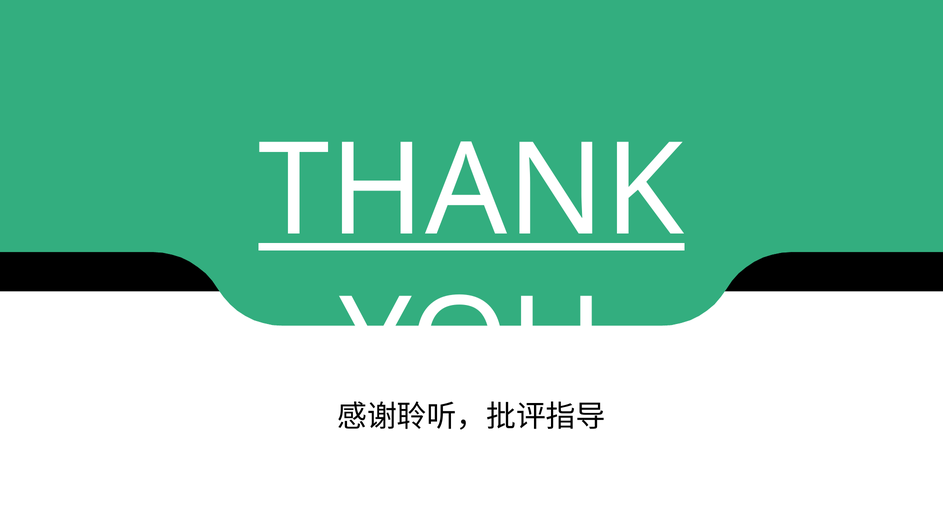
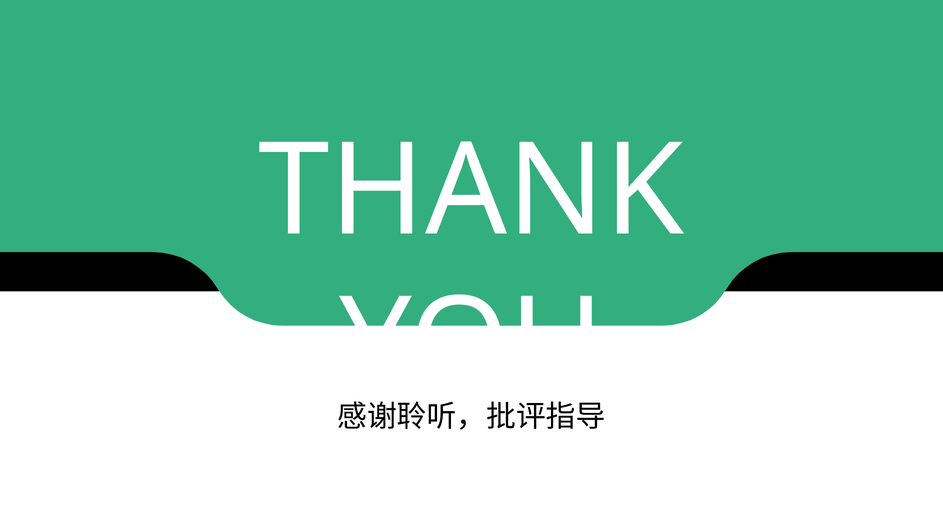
THANK underline: present -> none (472, 192)
